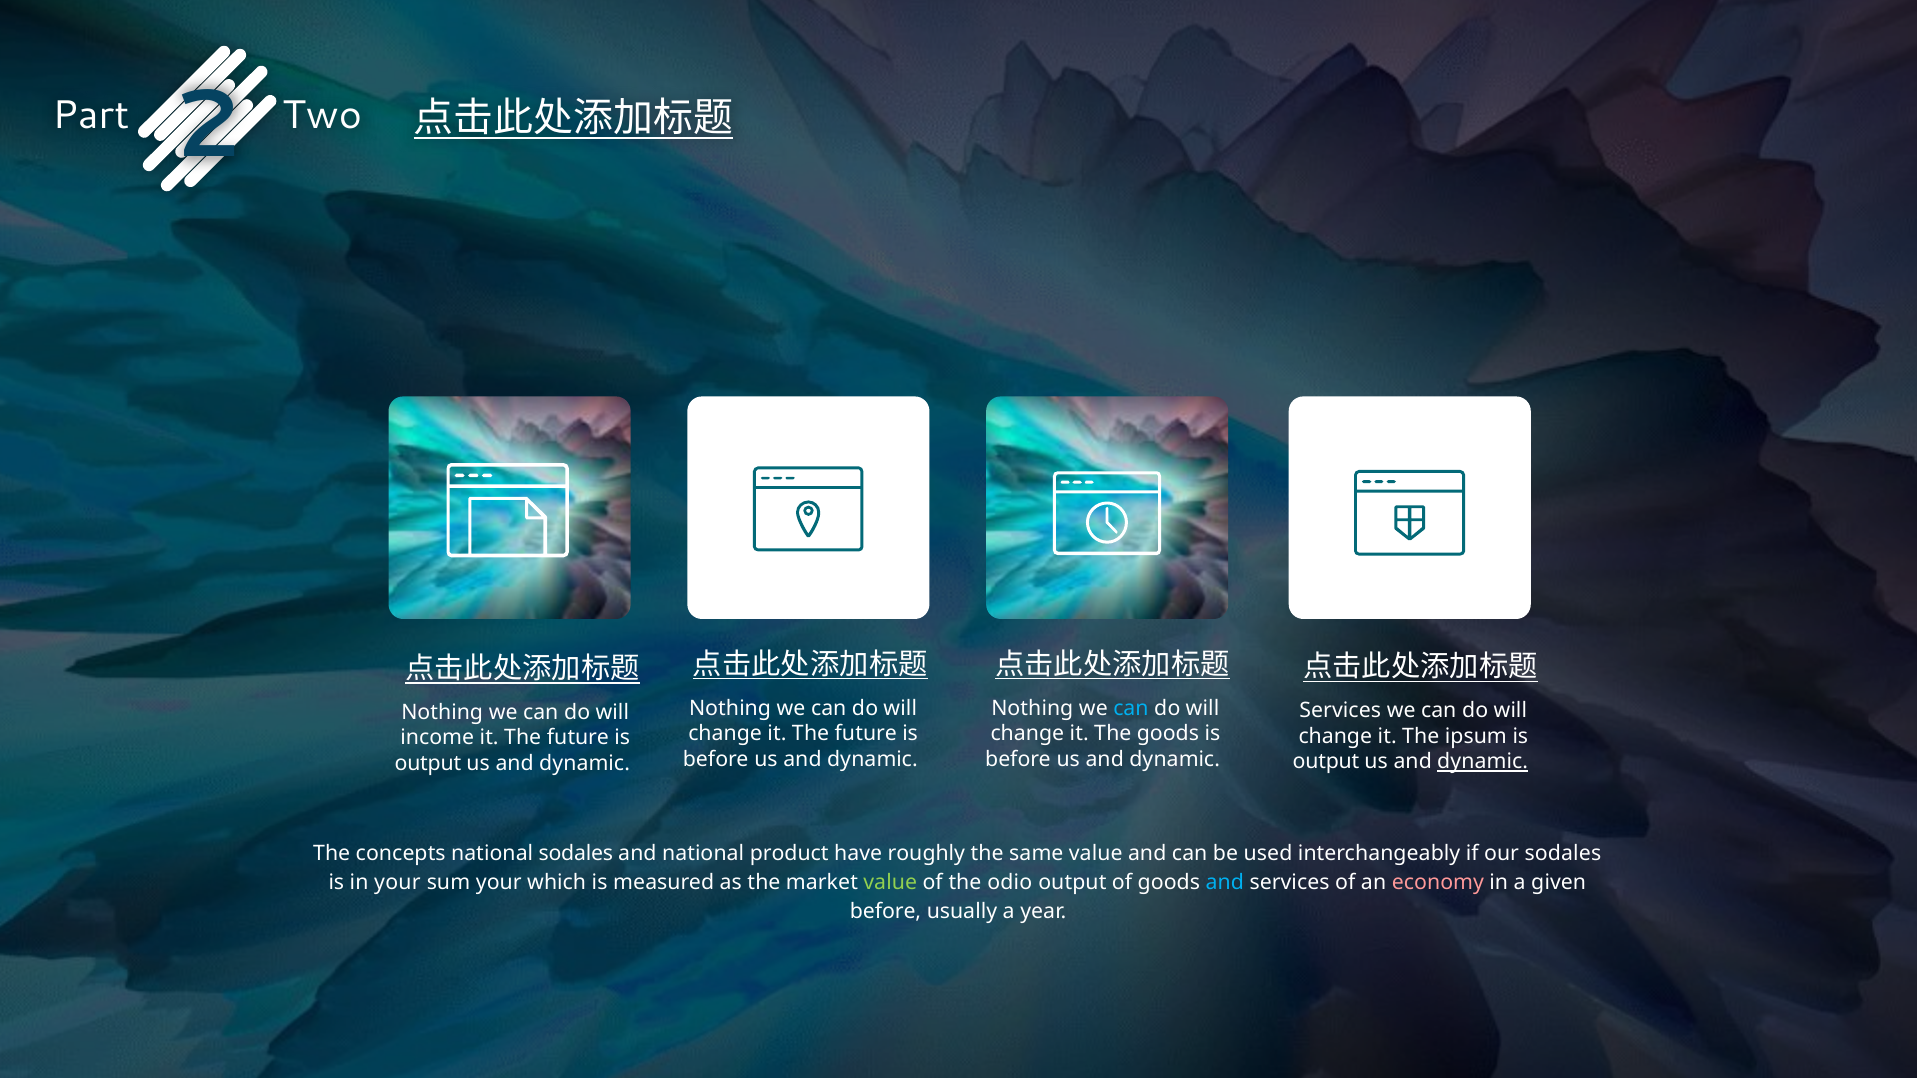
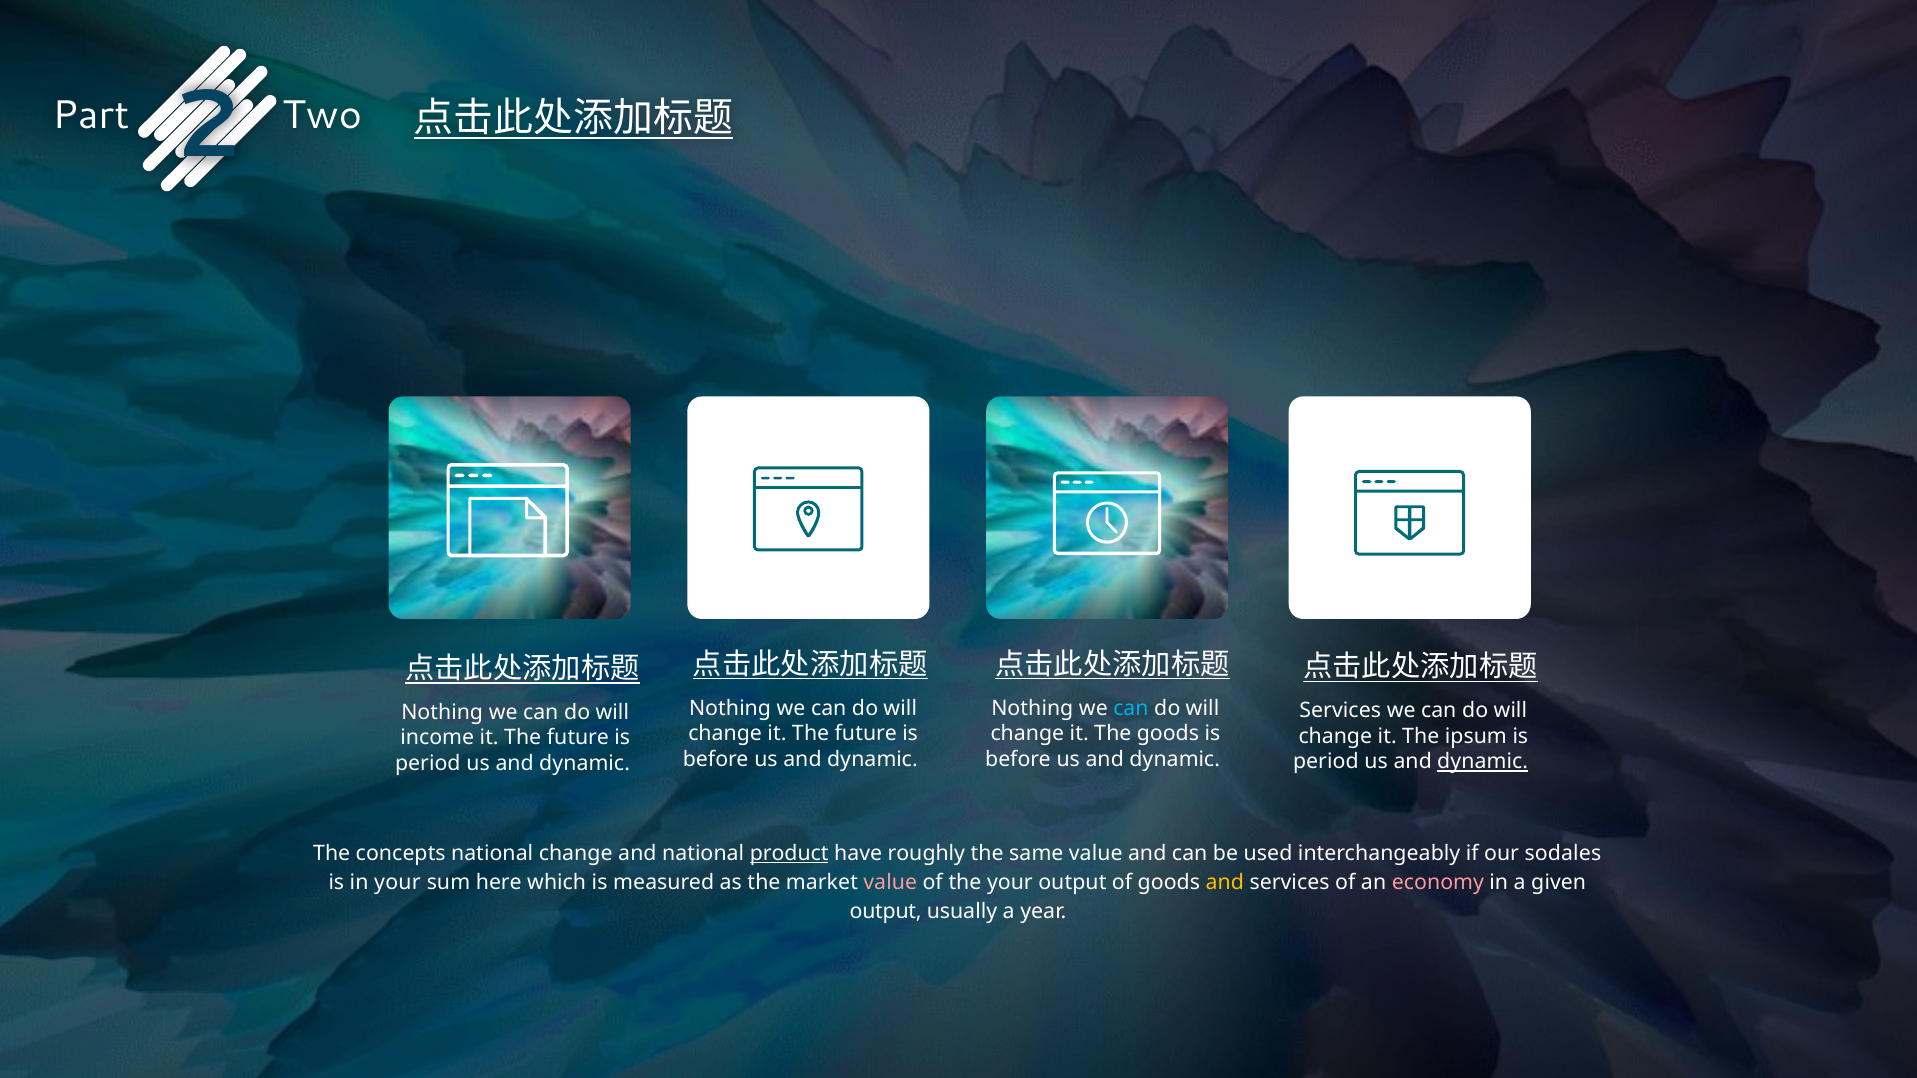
output: output -> period (1326, 762)
output: output -> period (428, 764)
national sodales: sodales -> change (576, 854)
product underline: none -> present (789, 854)
sum your: your -> here (499, 883)
value colour: light green -> pink (890, 883)
the odio: odio -> your (1010, 883)
and colour: light blue -> yellow (1225, 883)
before: before -> output (886, 912)
